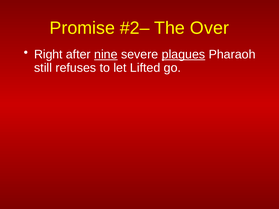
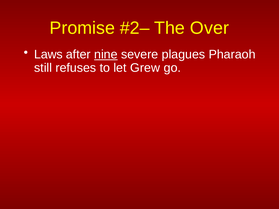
Right: Right -> Laws (48, 55)
plagues underline: present -> none (183, 55)
Lifted: Lifted -> Grew (145, 68)
